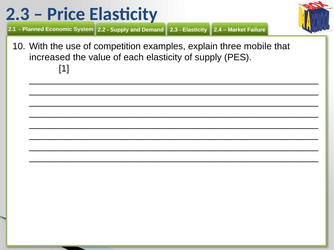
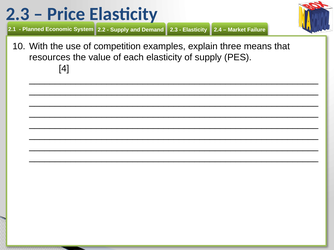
mobile: mobile -> means (258, 46)
increased: increased -> resources (50, 57)
1: 1 -> 4 (64, 69)
